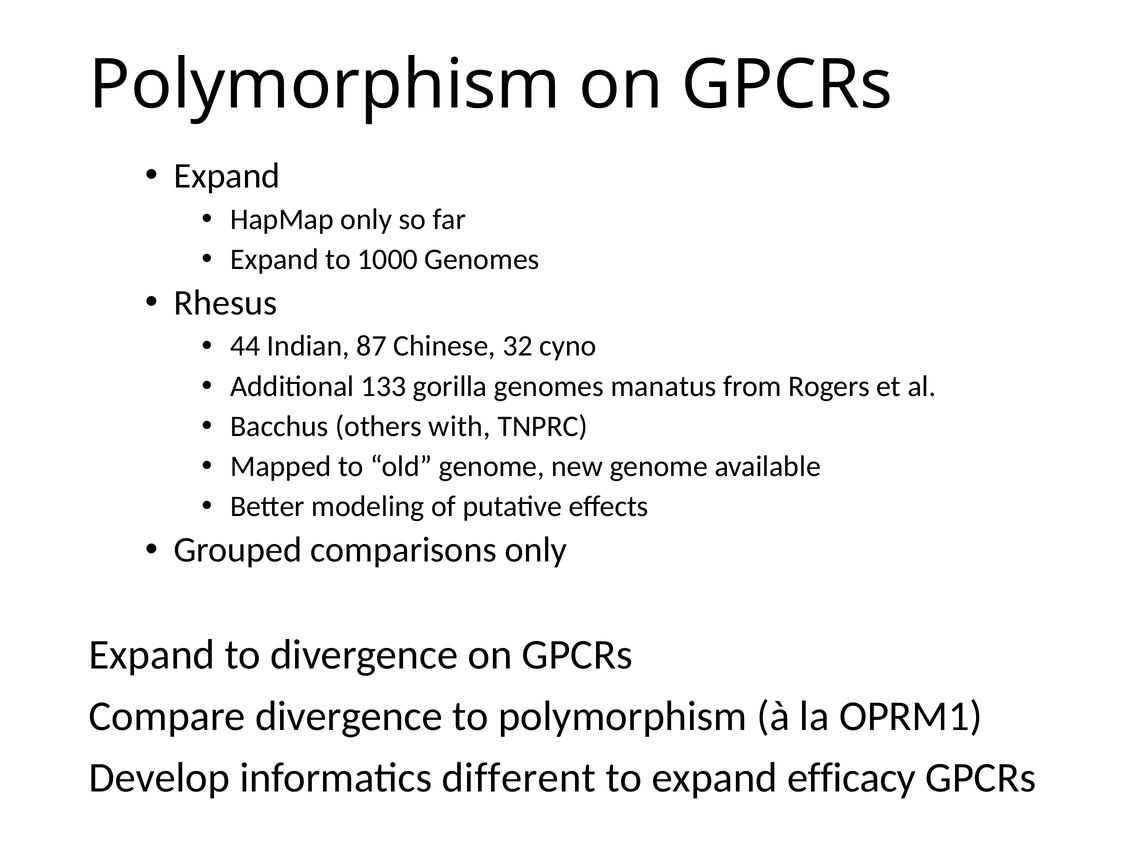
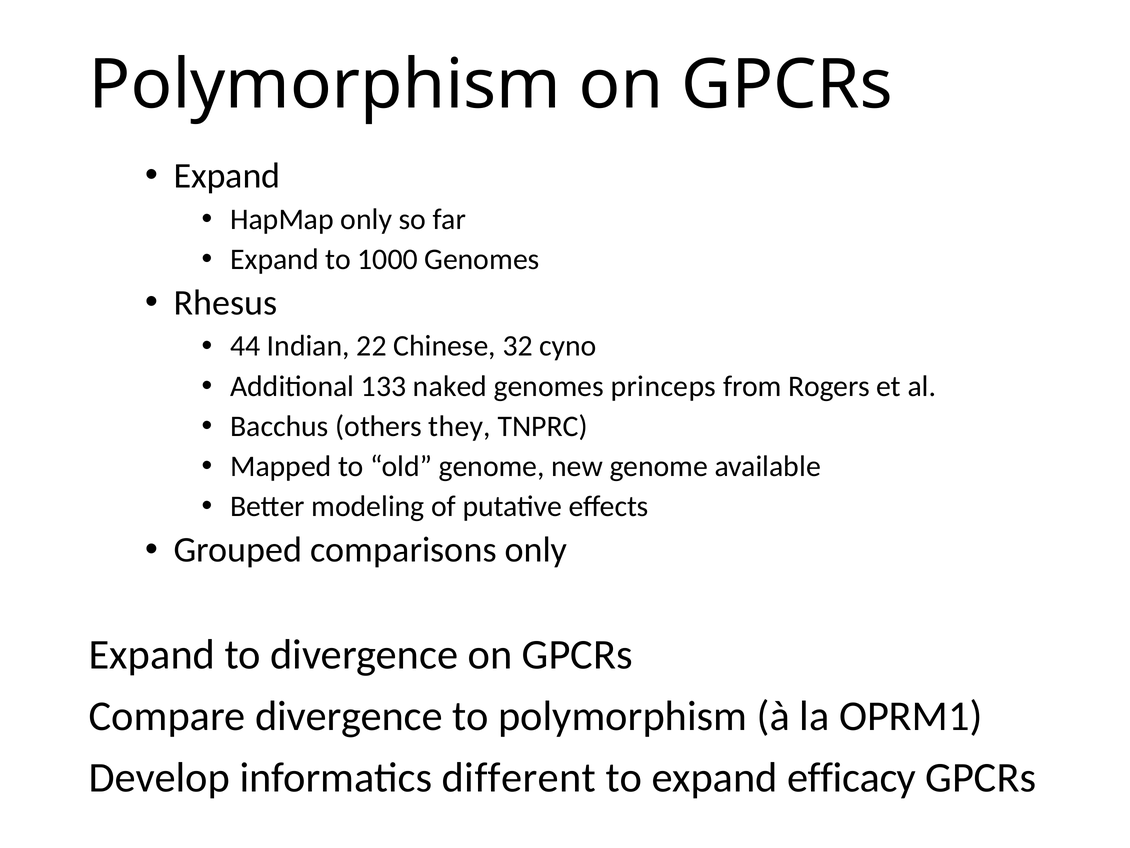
87: 87 -> 22 (372, 346)
gorilla: gorilla -> naked (450, 386)
manatus: manatus -> princeps (663, 386)
with: with -> they (460, 426)
